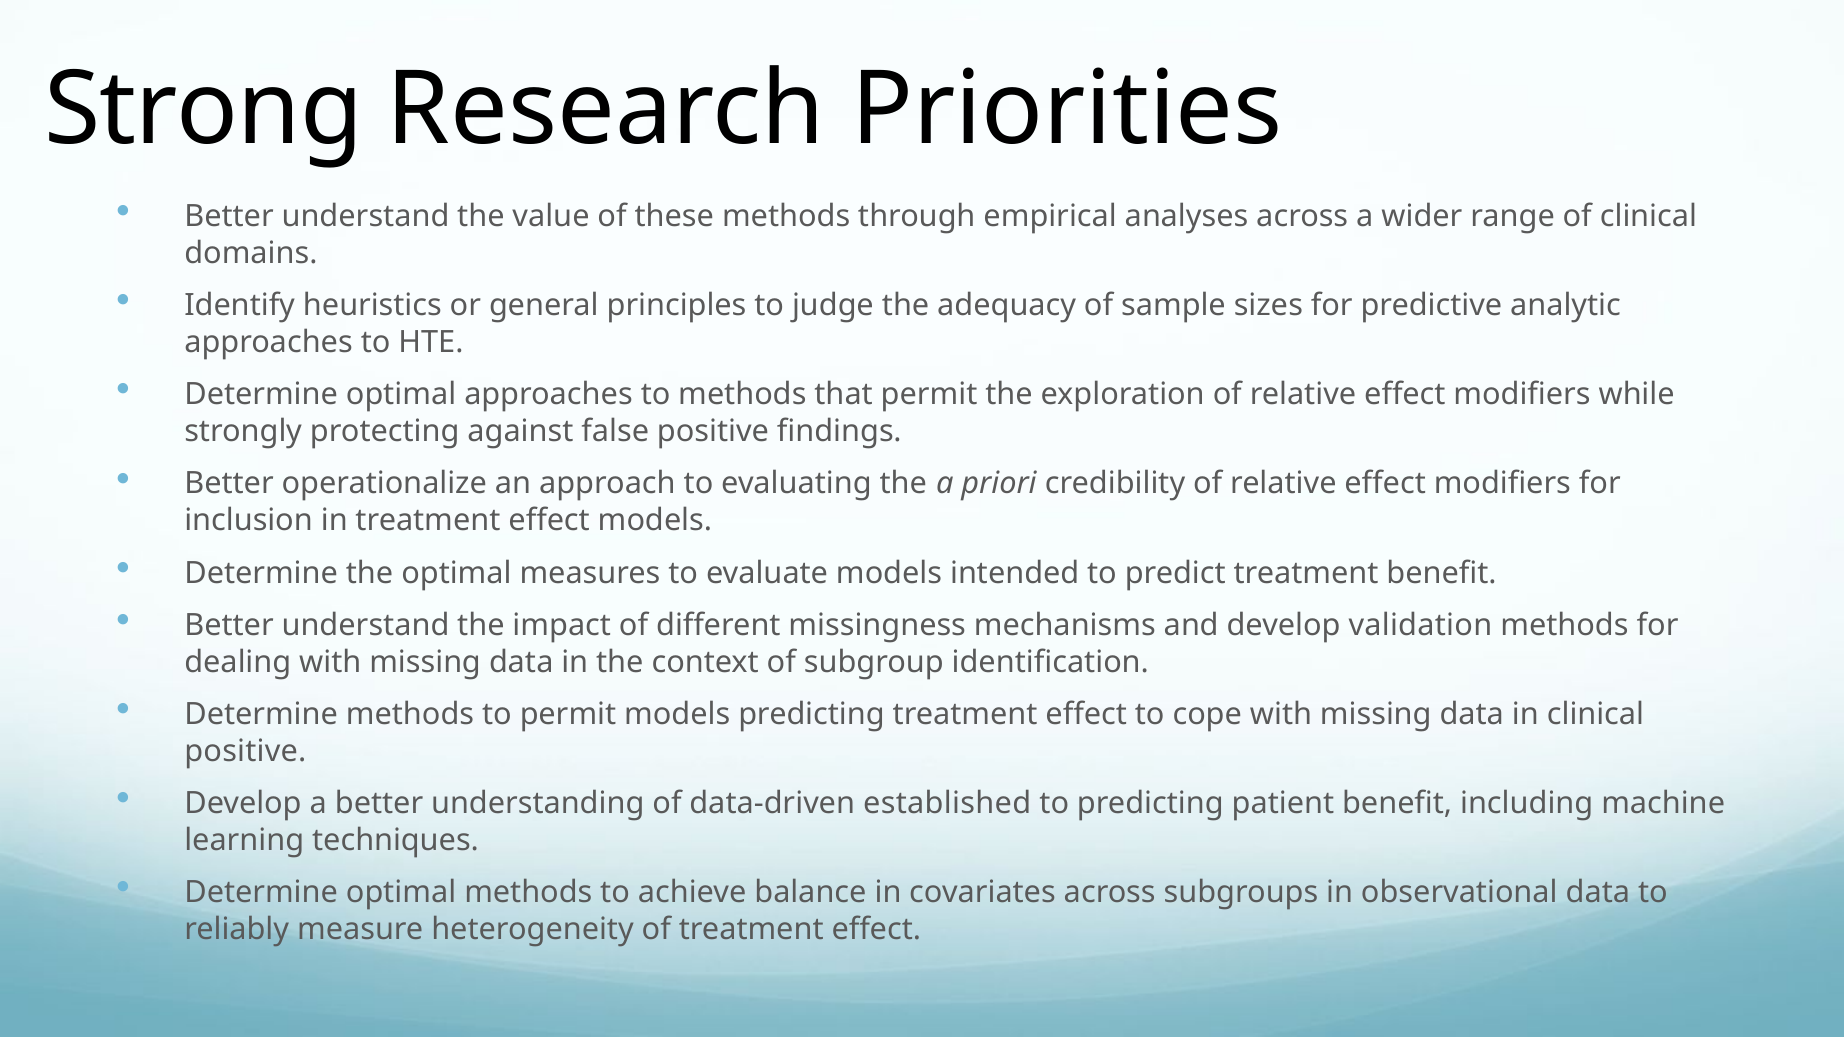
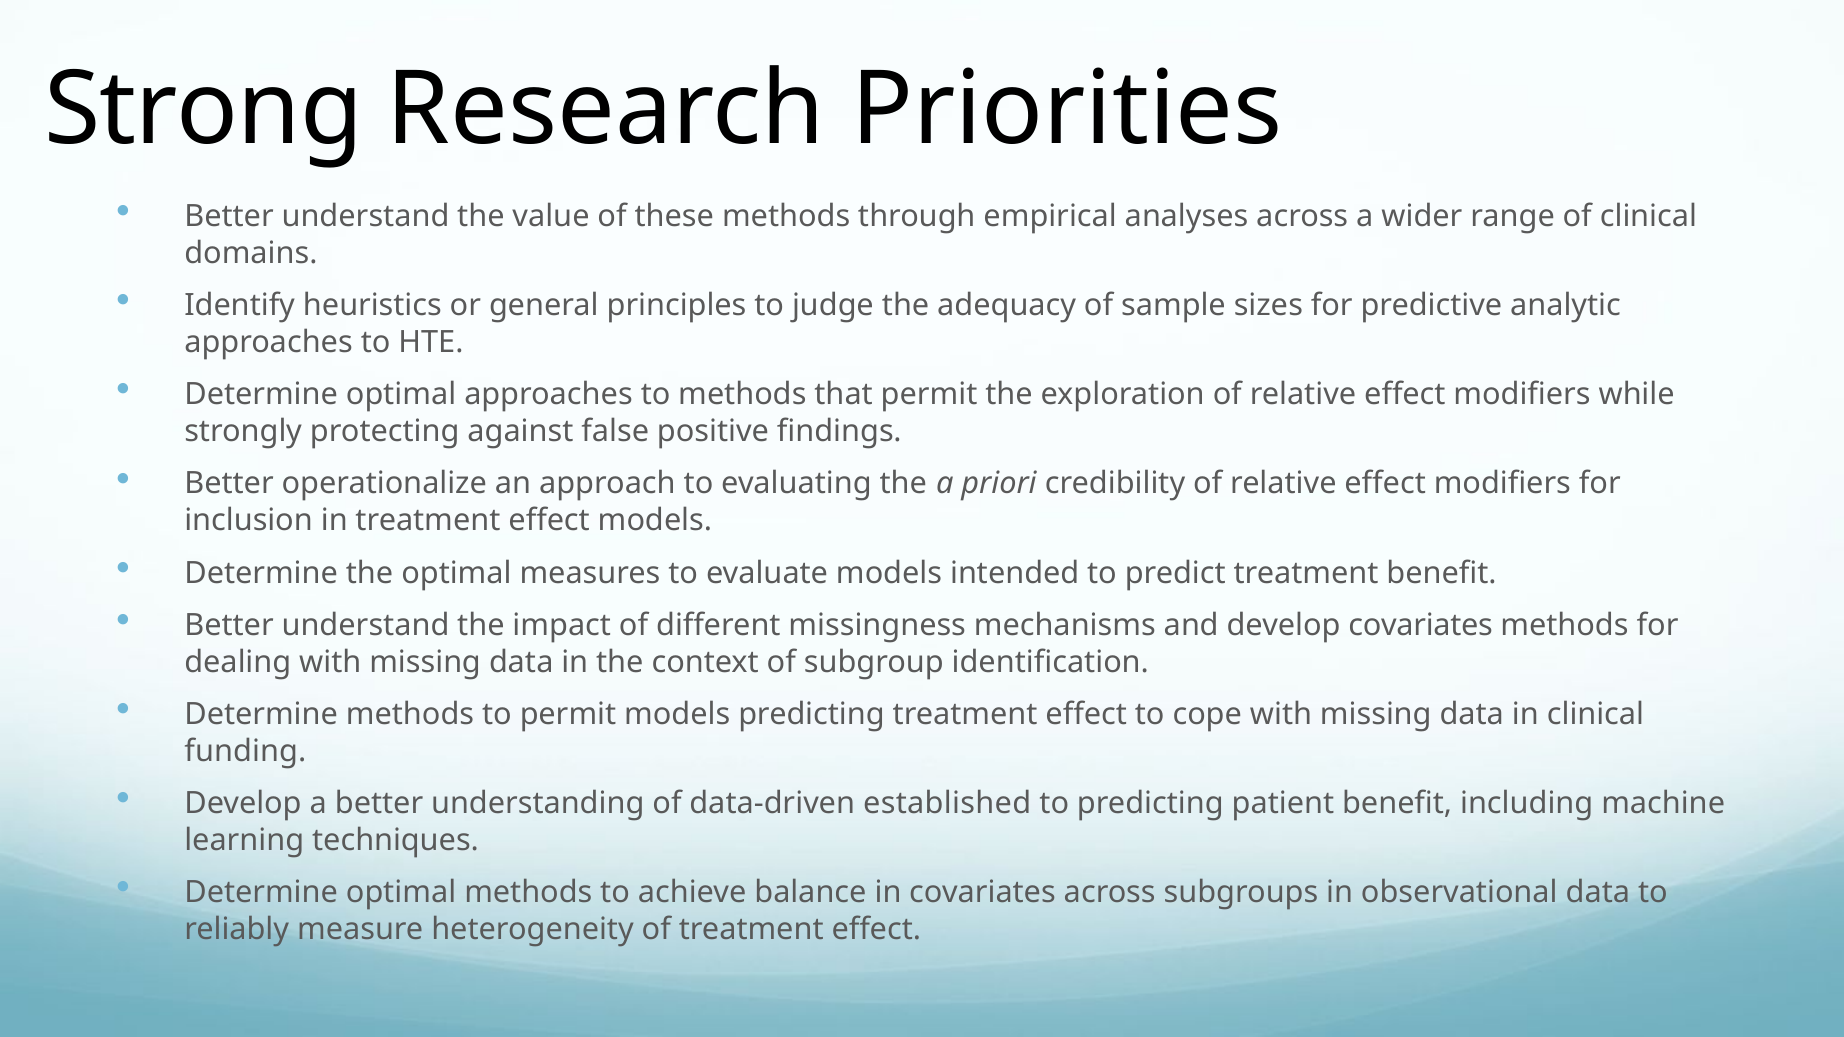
develop validation: validation -> covariates (1421, 625)
positive: positive -> funding (245, 751)
